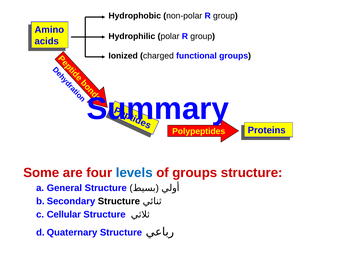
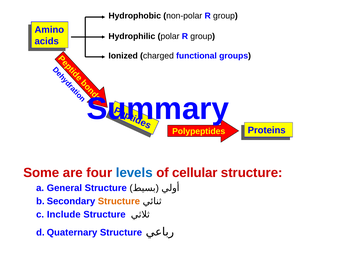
of groups: groups -> cellular (195, 173)
Structure colour: black -> orange (119, 201)
Cellular: Cellular -> Include (64, 214)
